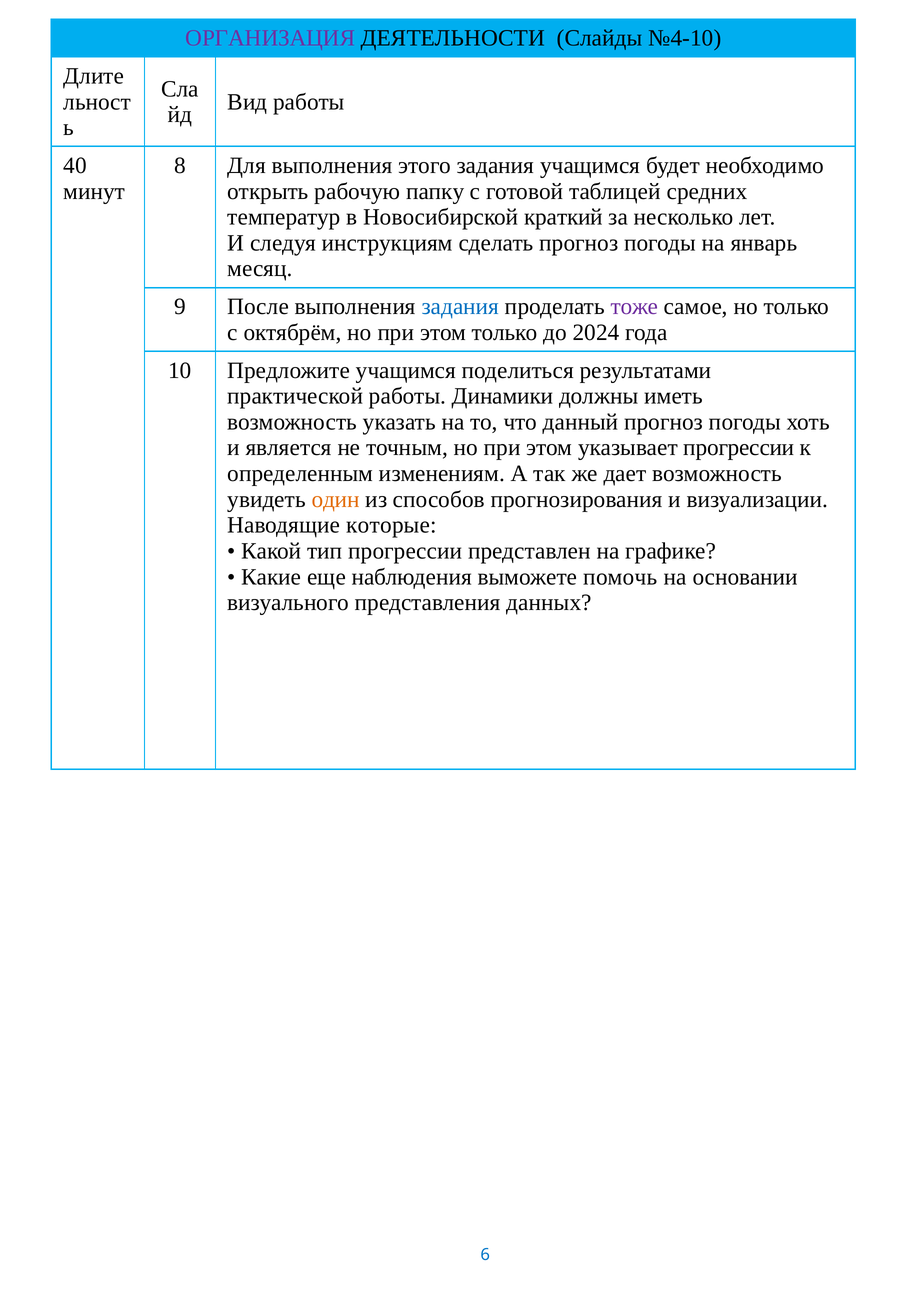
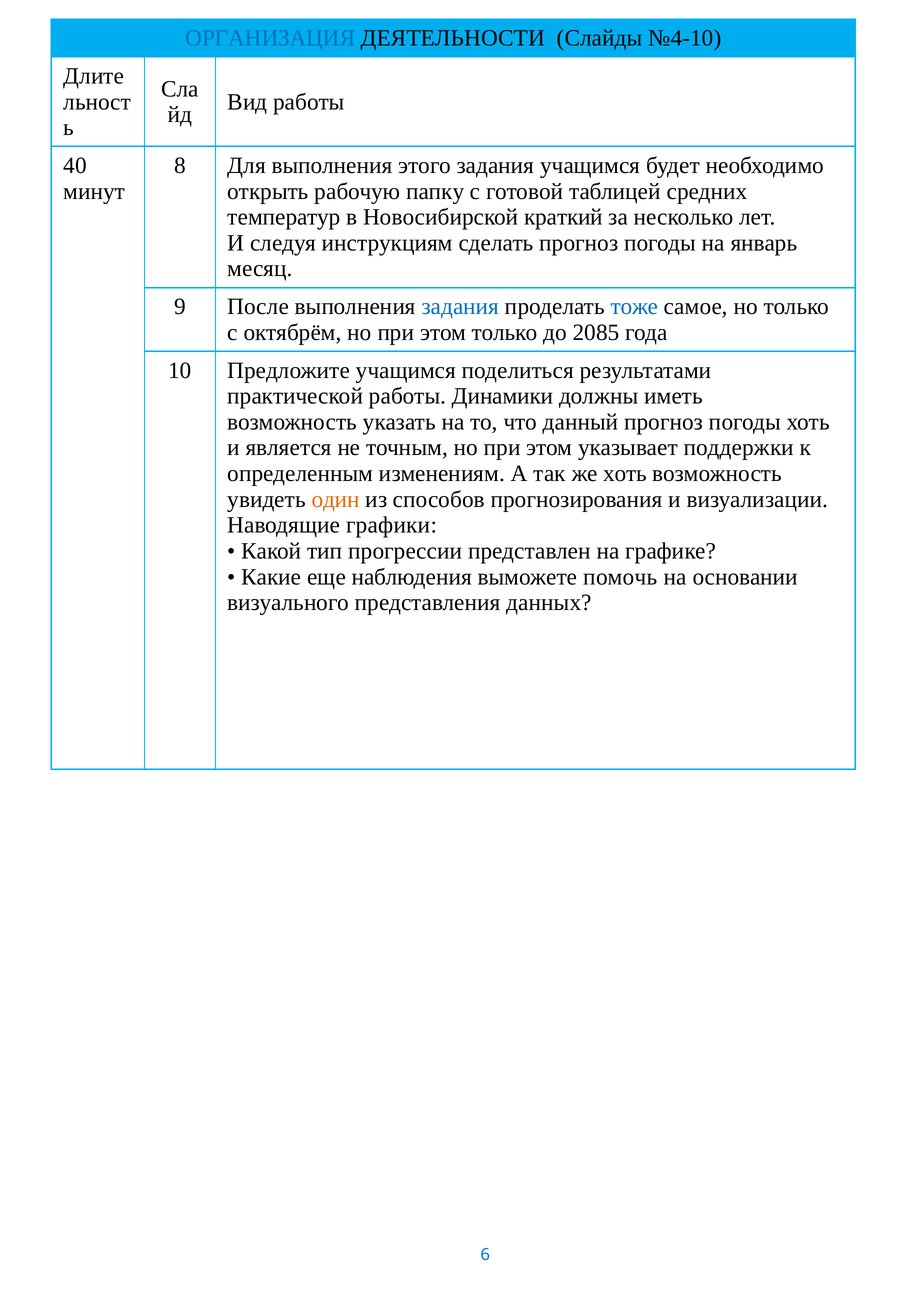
ОРГАНИЗАЦИЯ colour: purple -> blue (270, 38)
тоже colour: purple -> blue (634, 306)
2024: 2024 -> 2085 (596, 332)
указывает прогрессии: прогрессии -> поддержки (739, 447)
же дает: дает -> хоть (625, 473)
которые: которые -> графики (392, 525)
